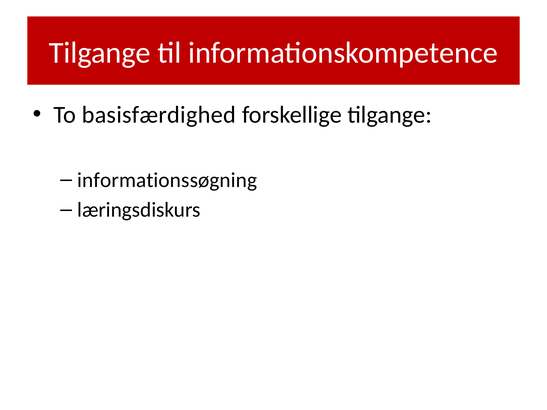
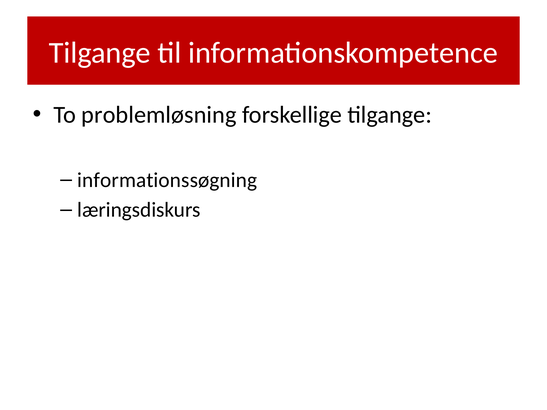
basisfærdighed: basisfærdighed -> problemløsning (159, 115)
